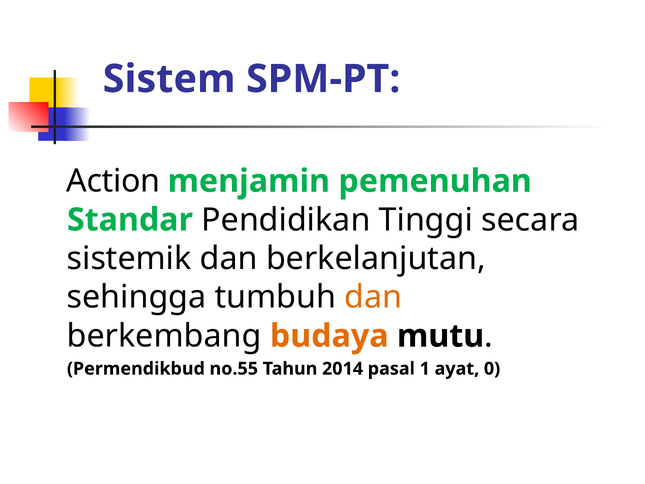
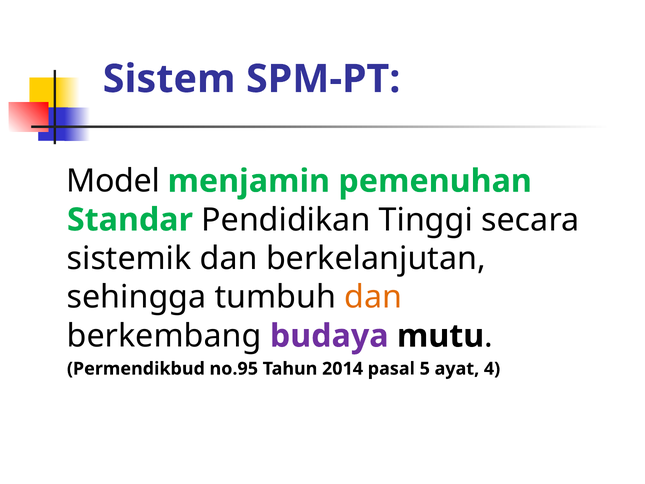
Action: Action -> Model (113, 181)
budaya colour: orange -> purple (329, 336)
no.55: no.55 -> no.95 (234, 369)
1: 1 -> 5 (425, 369)
0: 0 -> 4 (492, 369)
